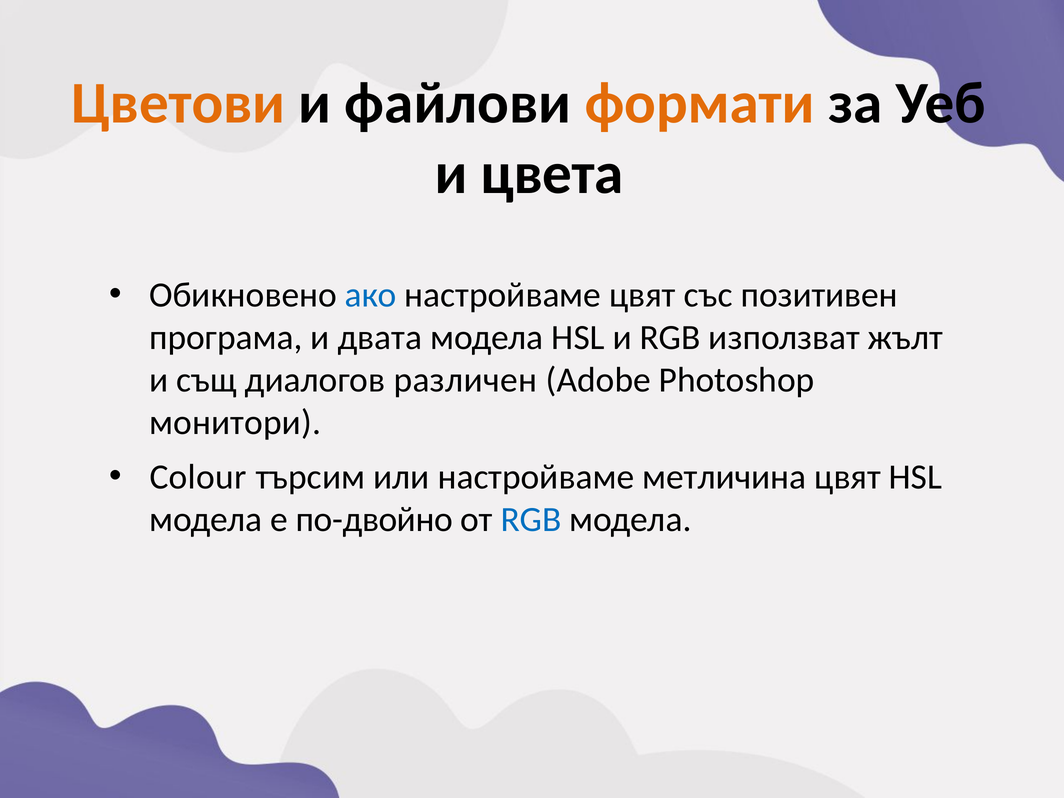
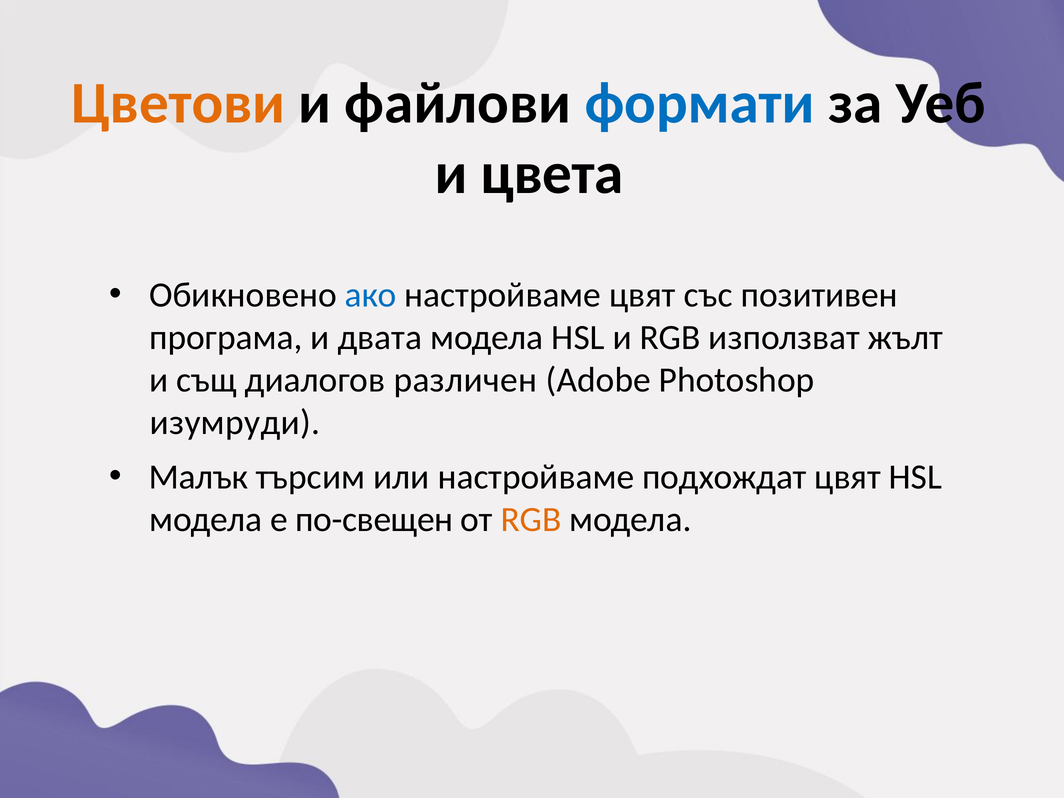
формати colour: orange -> blue (700, 103)
монитори: монитори -> изумруди (235, 423)
Colour: Colour -> Малък (199, 477)
метличина: метличина -> подхождат (724, 477)
по-двойно: по-двойно -> по-свещен (374, 520)
RGB colour: blue -> orange (531, 520)
